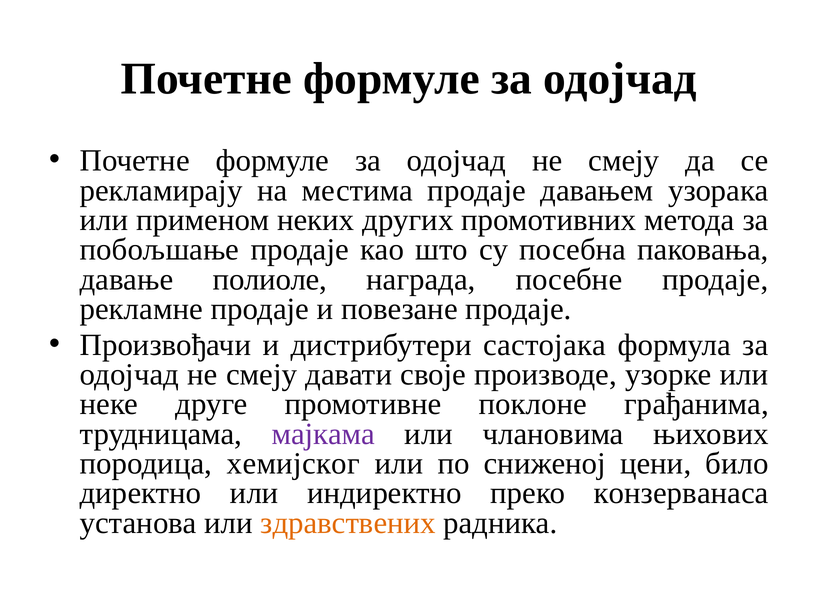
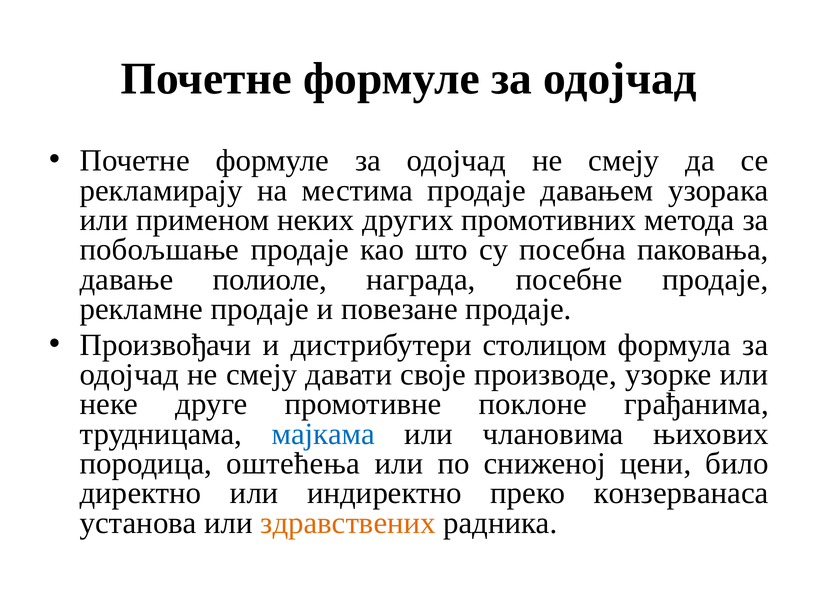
састојака: састојака -> столицом (545, 345)
мајкама colour: purple -> blue (323, 434)
хемијског: хемијског -> оштећења (293, 464)
